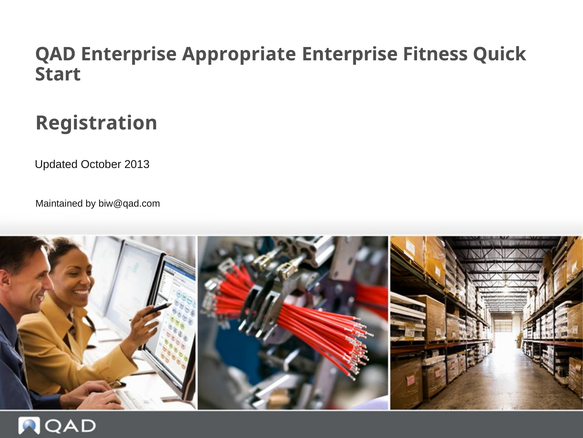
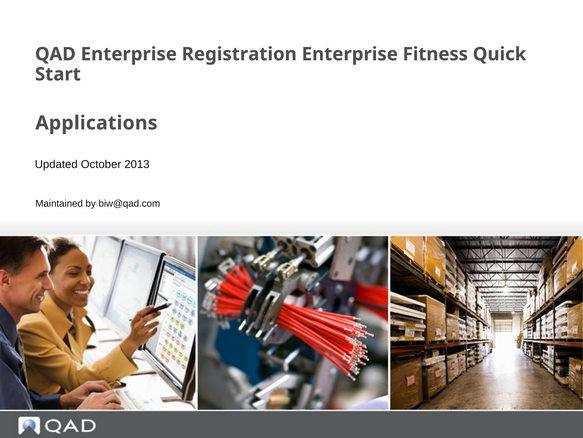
Appropriate: Appropriate -> Registration (239, 54)
Registration: Registration -> Applications (96, 123)
